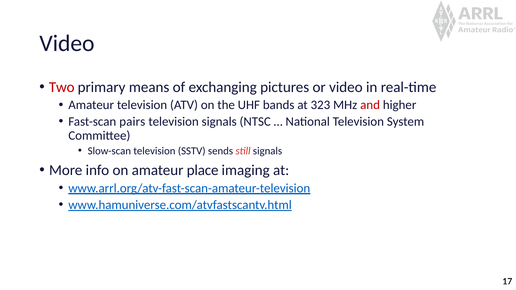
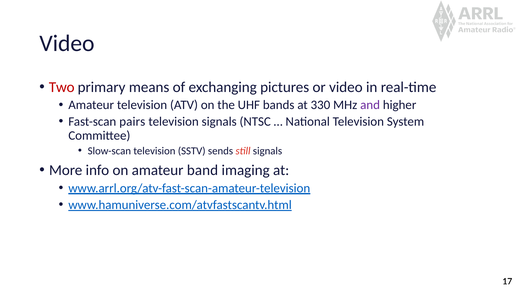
323: 323 -> 330 (320, 105)
and colour: red -> purple (370, 105)
place: place -> band (202, 170)
